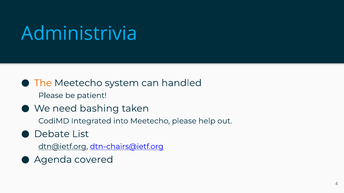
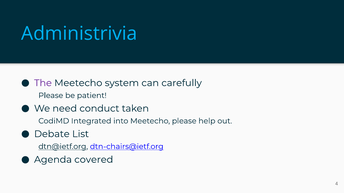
The colour: orange -> purple (43, 83)
handled: handled -> carefully (182, 83)
bashing: bashing -> conduct (99, 109)
